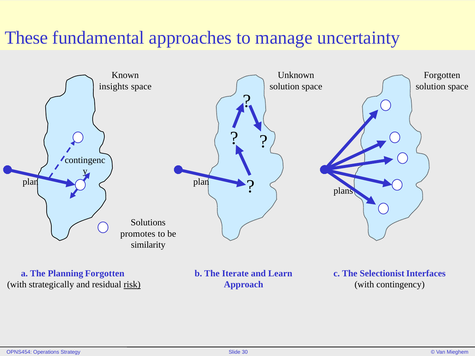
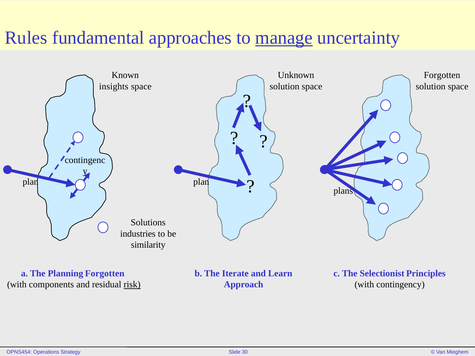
These: These -> Rules (26, 38)
manage underline: none -> present (284, 38)
promotes: promotes -> industries (138, 234)
Interfaces: Interfaces -> Principles (426, 274)
strategically: strategically -> components (51, 285)
